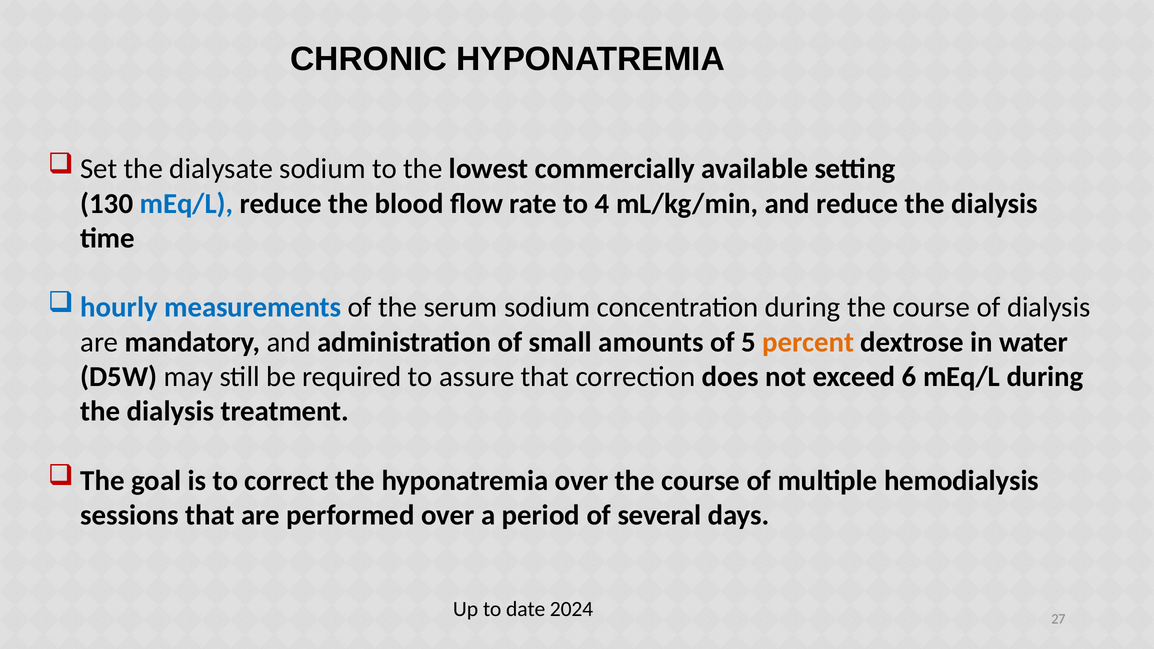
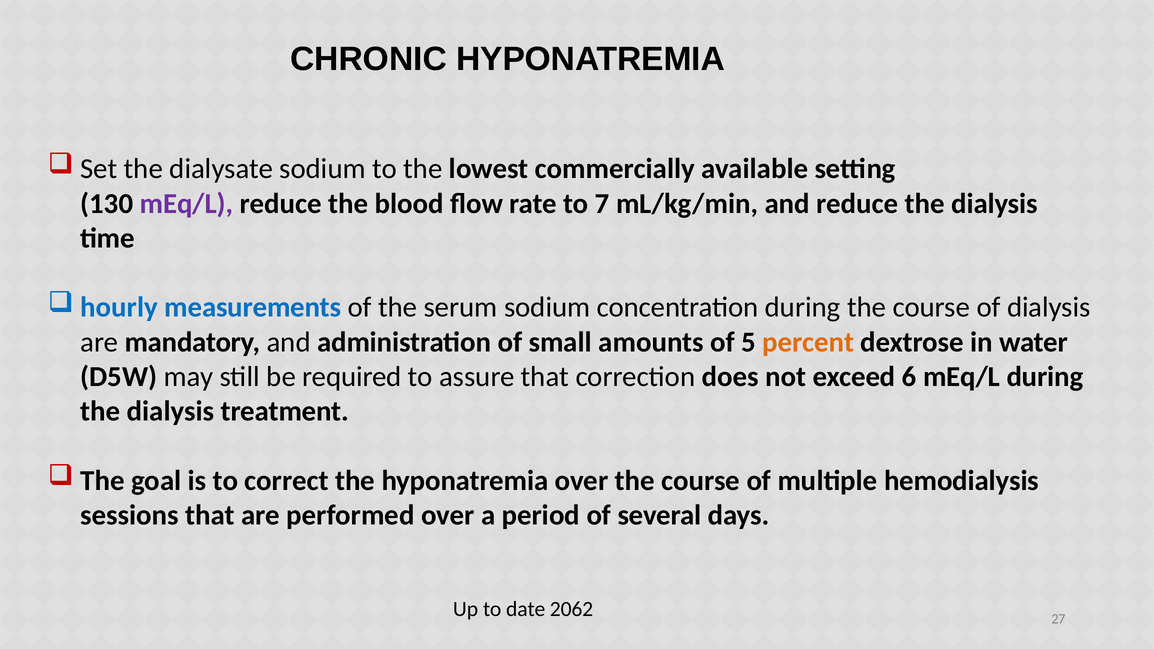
mEq/L colour: blue -> purple (186, 204)
4: 4 -> 7 (602, 204)
2024: 2024 -> 2062 (571, 609)
